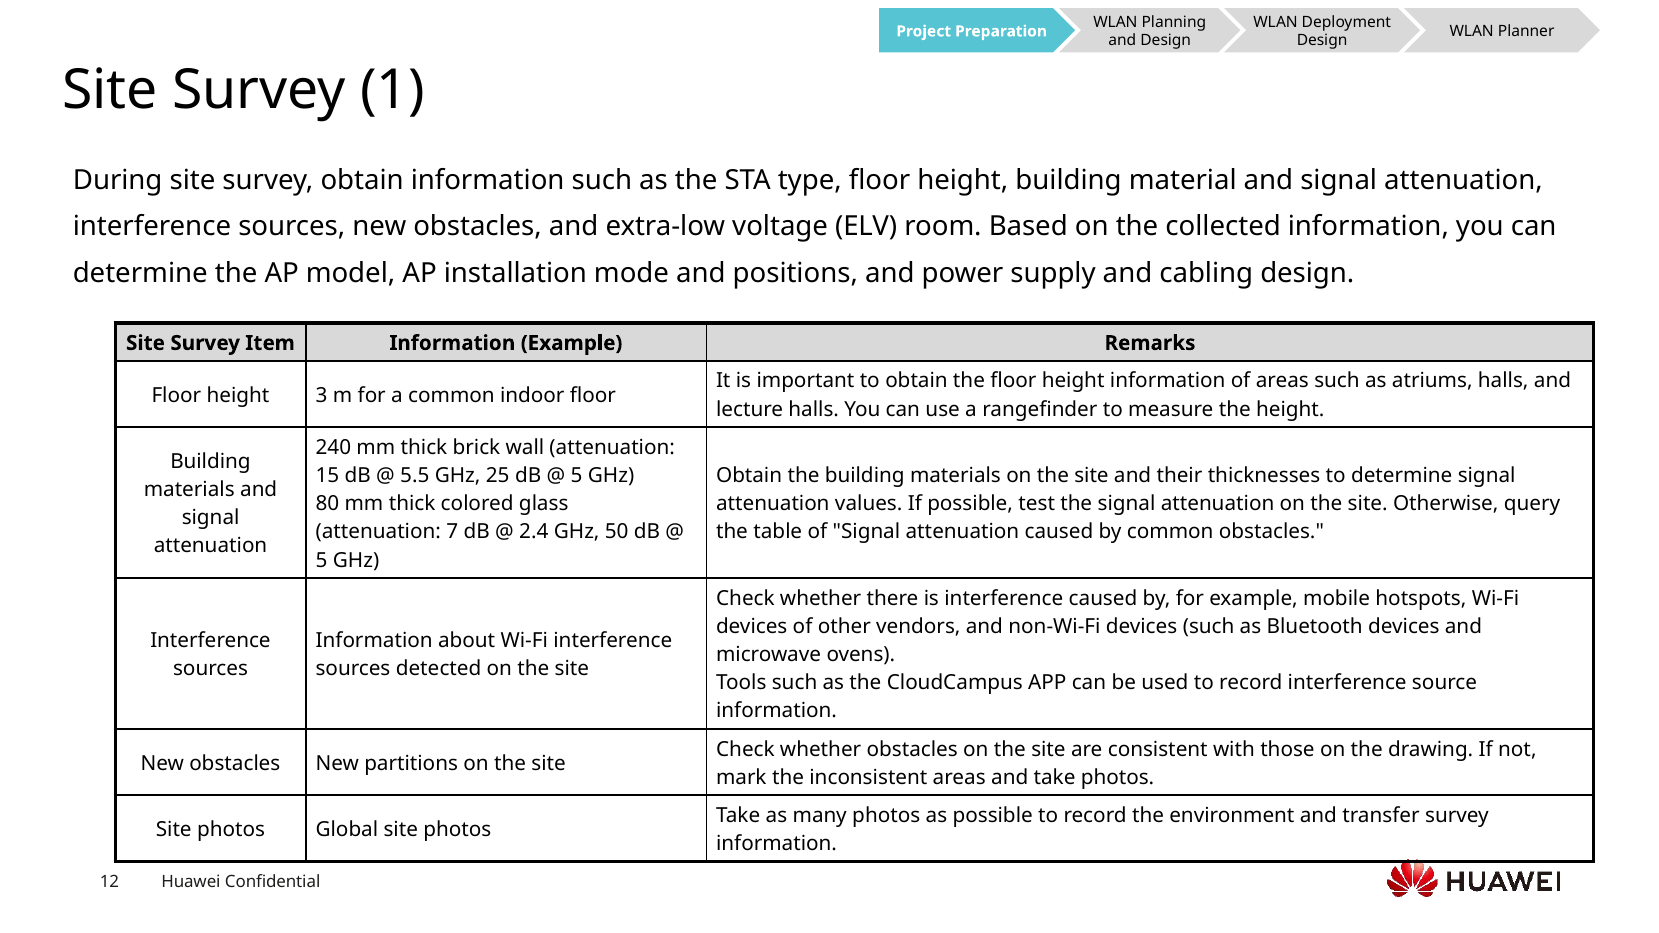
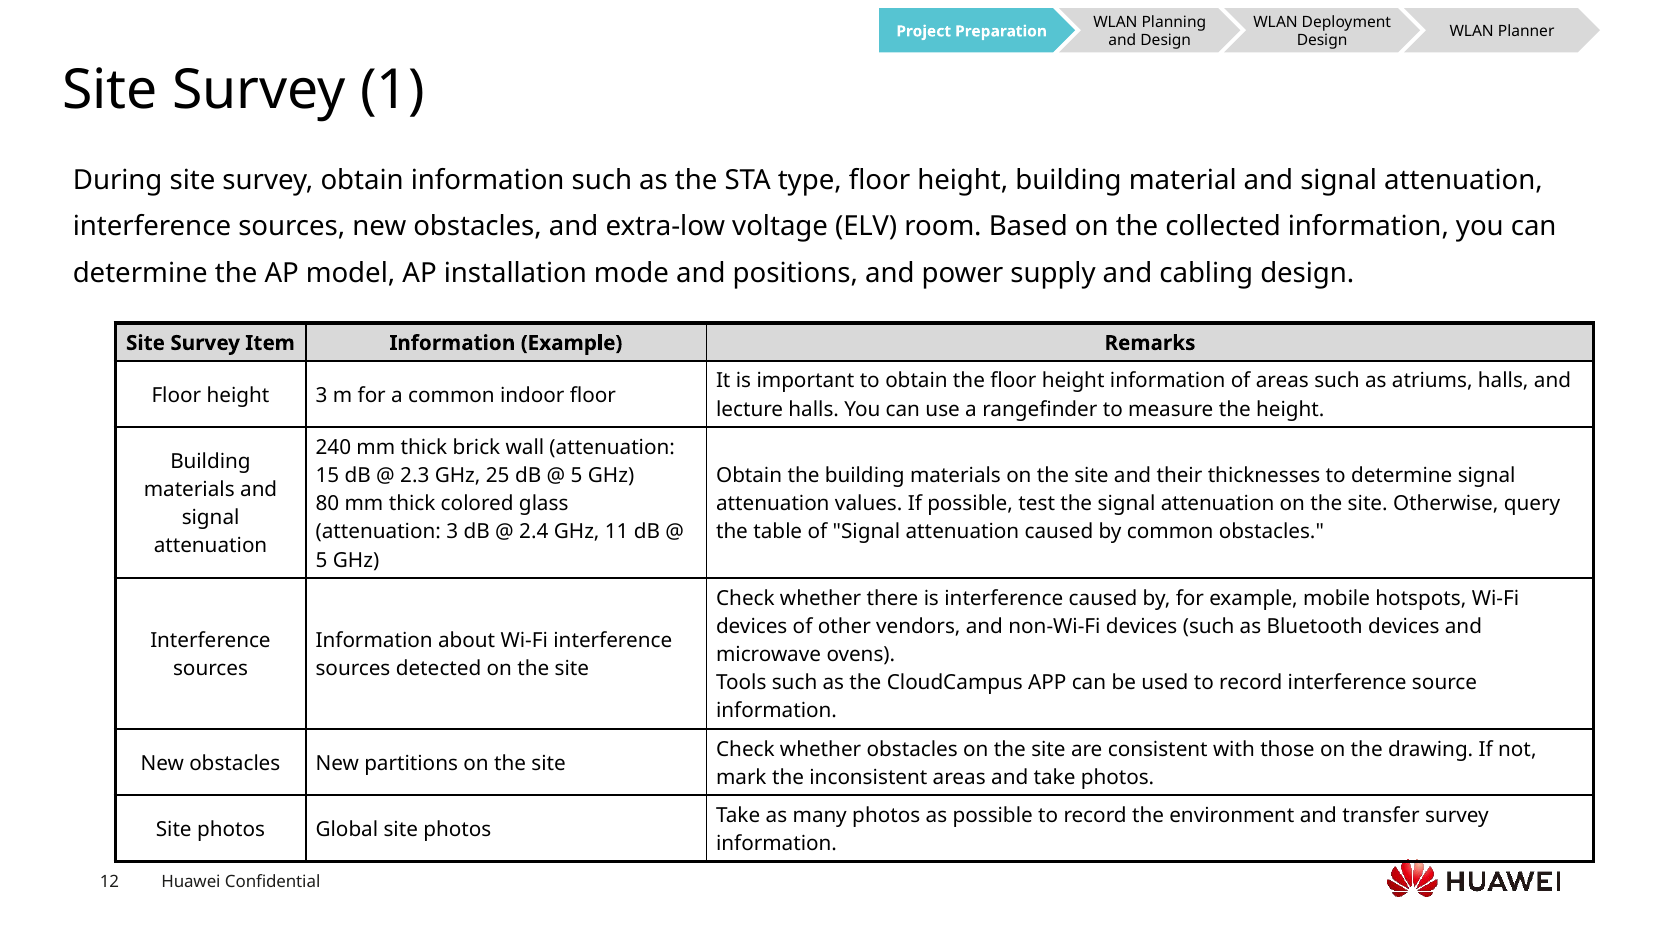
5.5: 5.5 -> 2.3 (415, 476)
attenuation 7: 7 -> 3 (452, 532)
50: 50 -> 11 (617, 532)
